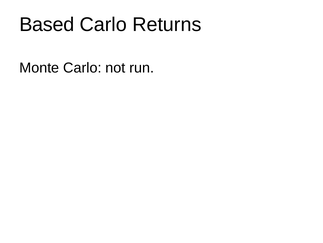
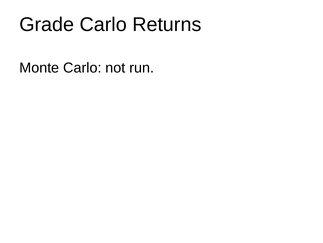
Based: Based -> Grade (47, 25)
